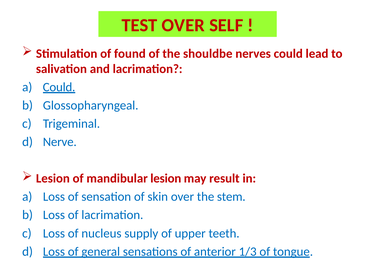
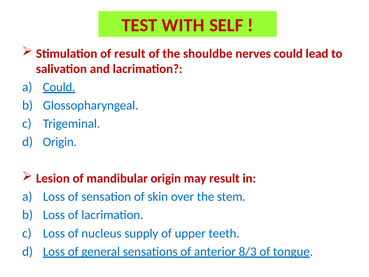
TEST OVER: OVER -> WITH (183, 25)
of found: found -> result (130, 53)
Nerve: Nerve -> Origin (60, 142)
mandibular lesion: lesion -> origin (166, 178)
1/3: 1/3 -> 8/3 (248, 251)
